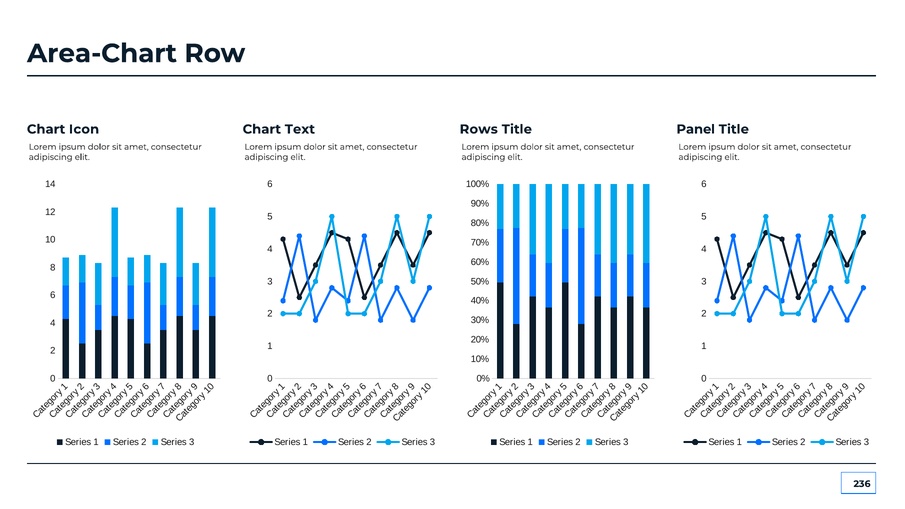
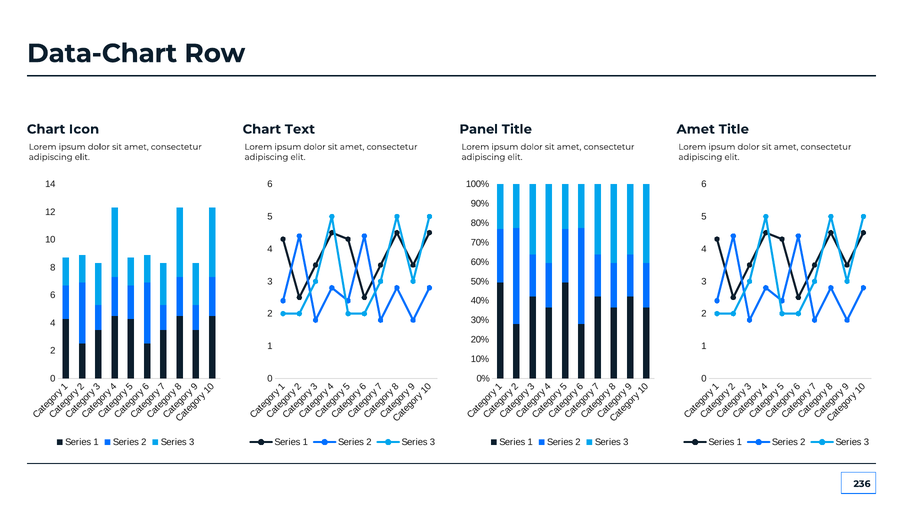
Area-Chart: Area-Chart -> Data-Chart (102, 53)
Rows: Rows -> Panel (479, 129)
Panel: Panel -> Amet (696, 129)
